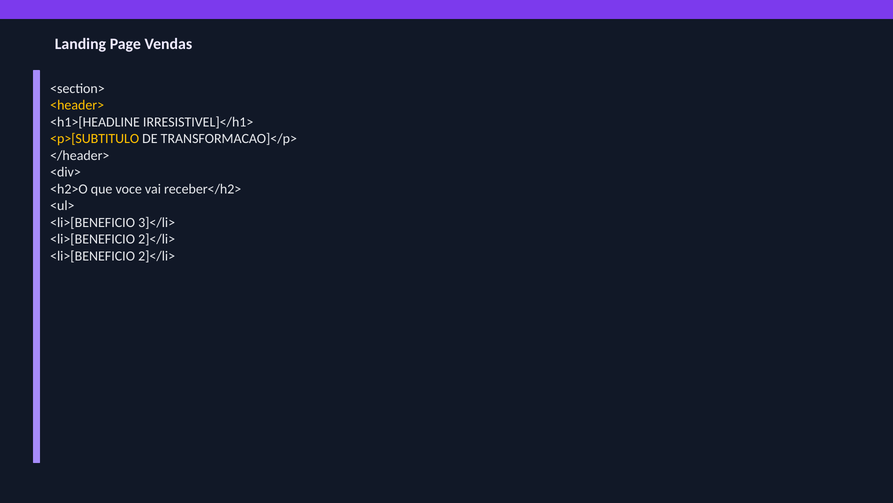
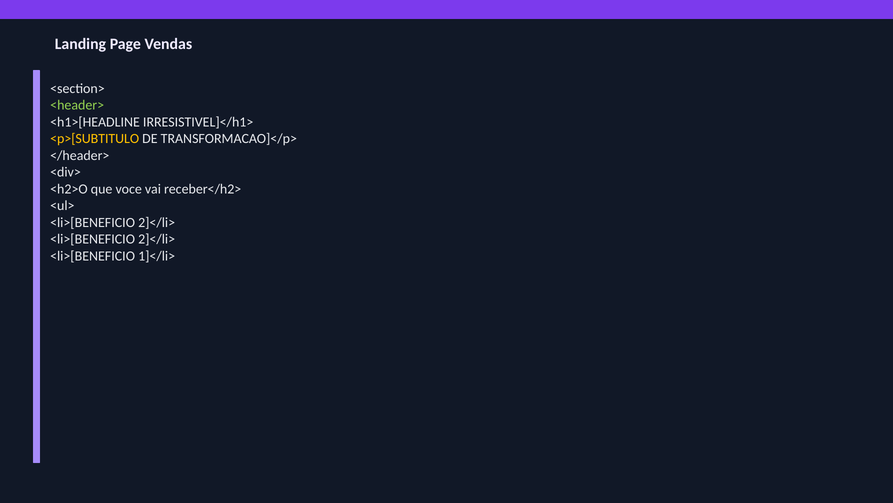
<header> colour: yellow -> light green (77, 105)
3]</li>: 3]</li> -> 2]</li> (157, 222)
2]</li>: 2]</li> -> 1]</li> (157, 256)
